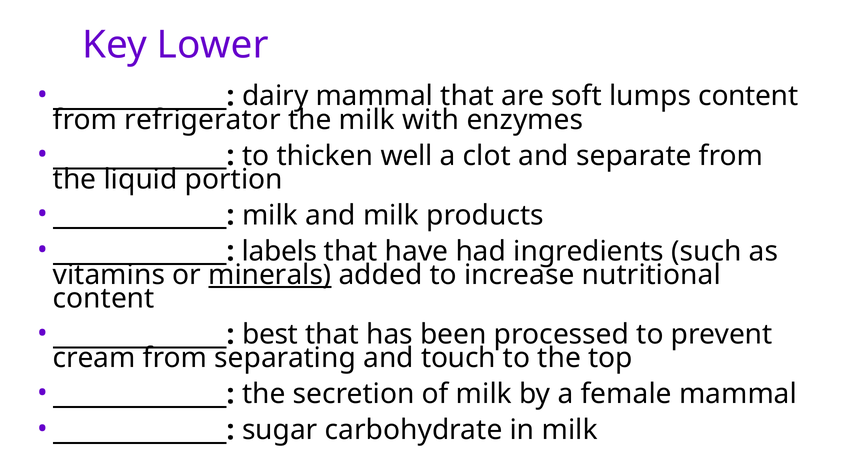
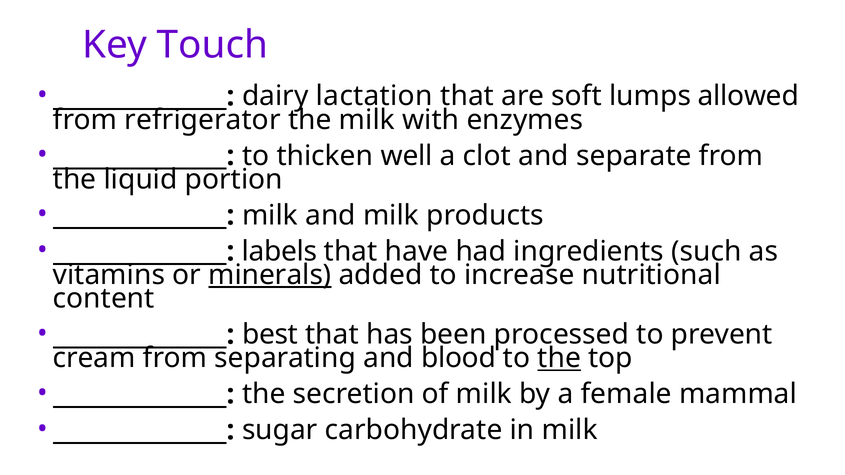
Lower: Lower -> Touch (213, 45)
dairy mammal: mammal -> lactation (374, 96)
lumps content: content -> allowed (748, 96)
touch: touch -> blood (459, 358)
the underline: none -> present (559, 358)
